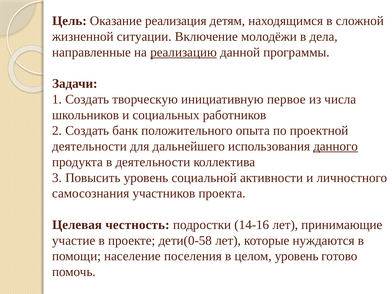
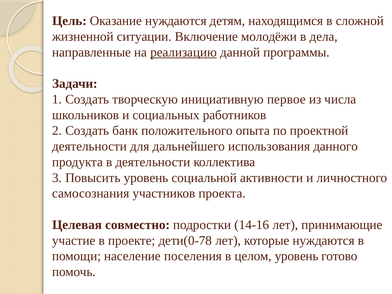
Оказание реализация: реализация -> нуждаются (176, 21)
данного underline: present -> none (336, 146)
честность: честность -> совместно (138, 225)
дети(0-58: дети(0-58 -> дети(0-78 (185, 240)
